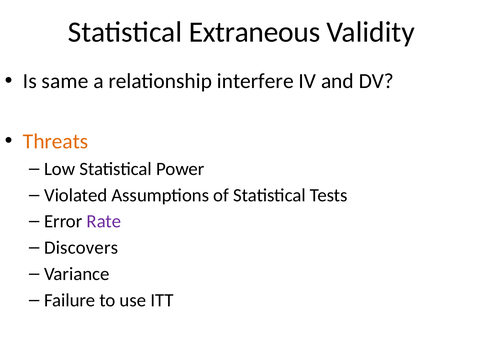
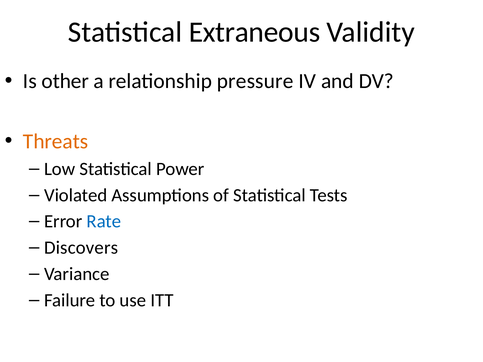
same: same -> other (65, 81)
interfere: interfere -> pressure (255, 81)
Rate colour: purple -> blue (104, 222)
